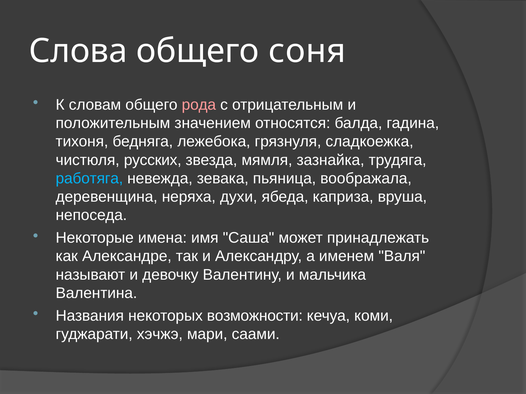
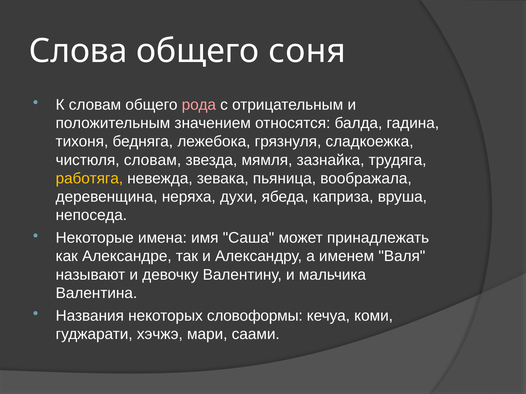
чистюля русских: русских -> словам (153, 160)
работяга colour: light blue -> yellow (89, 179)
возможности: возможности -> словоформы (255, 316)
